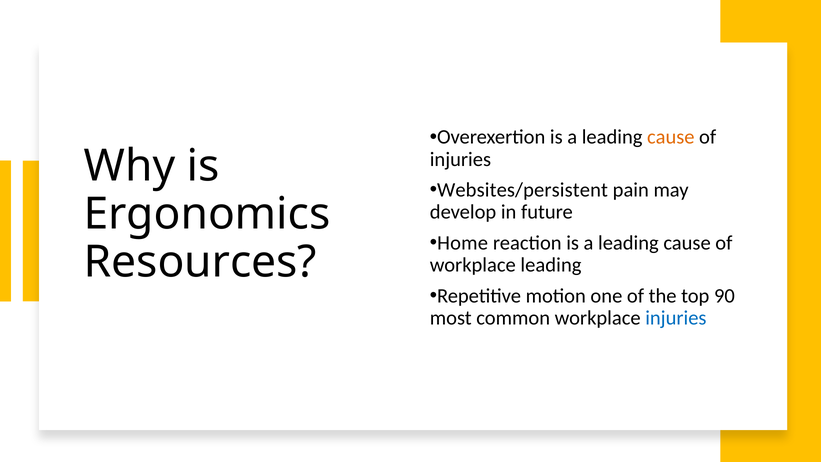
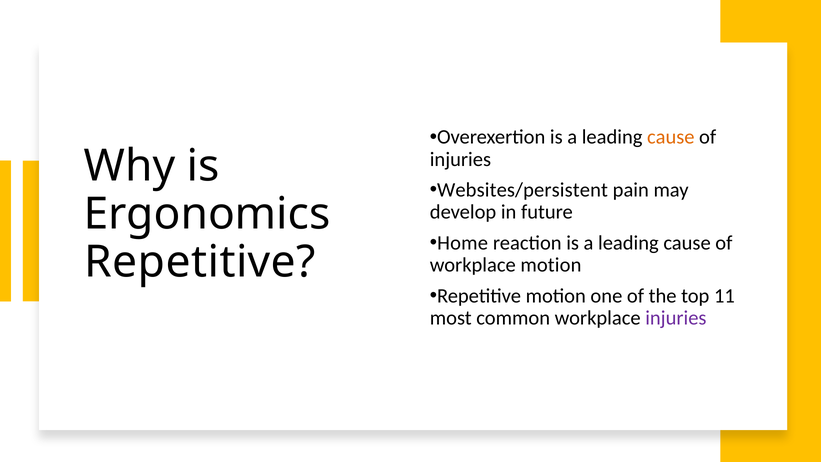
Resources: Resources -> Repetitive (200, 262)
workplace leading: leading -> motion (551, 265)
90: 90 -> 11 (724, 296)
injuries colour: blue -> purple (676, 318)
